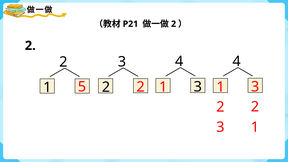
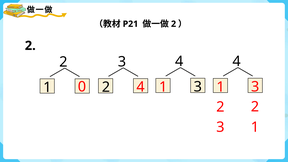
2: 2 -> 4 (141, 87)
5: 5 -> 0 (82, 87)
